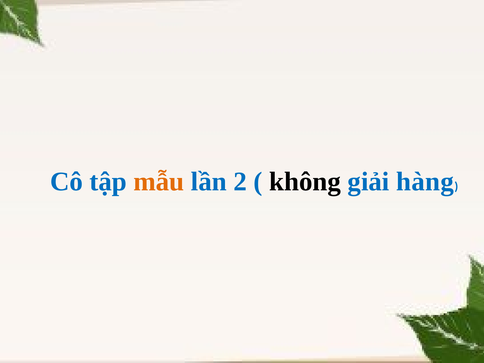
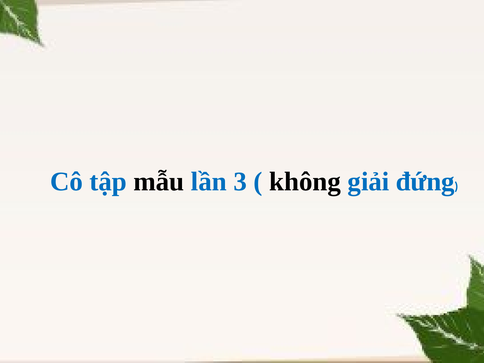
mẫu colour: orange -> black (159, 182)
2: 2 -> 3 (240, 182)
hàng: hàng -> đứng (425, 182)
